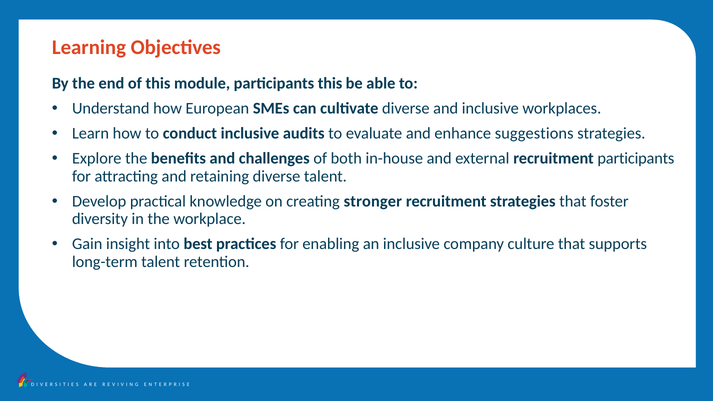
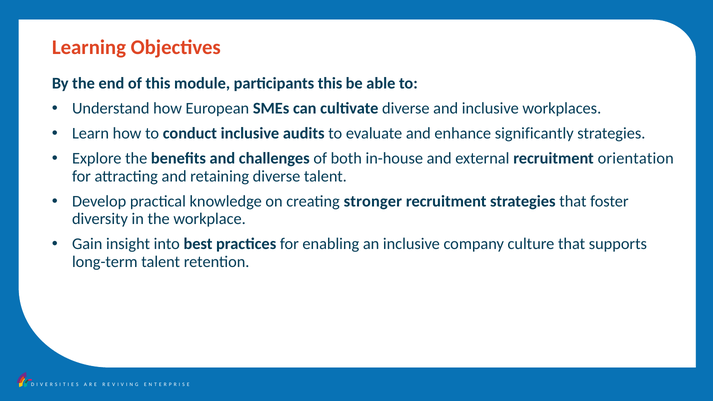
suggestions: suggestions -> significantly (534, 134)
recruitment participants: participants -> orientation (636, 159)
